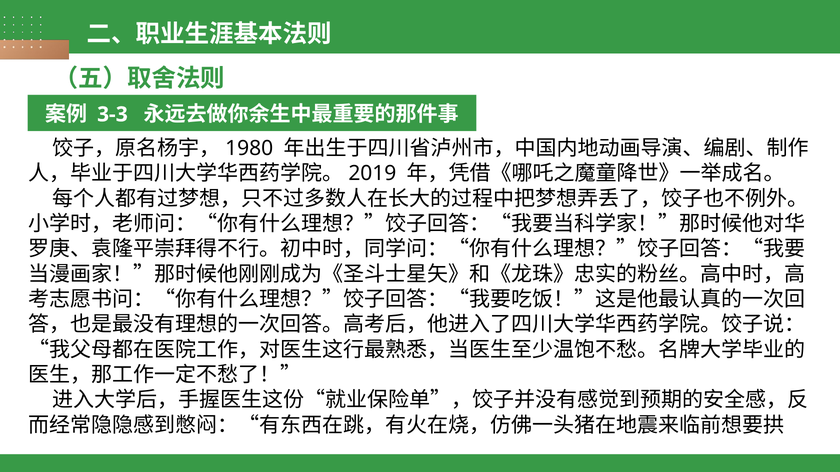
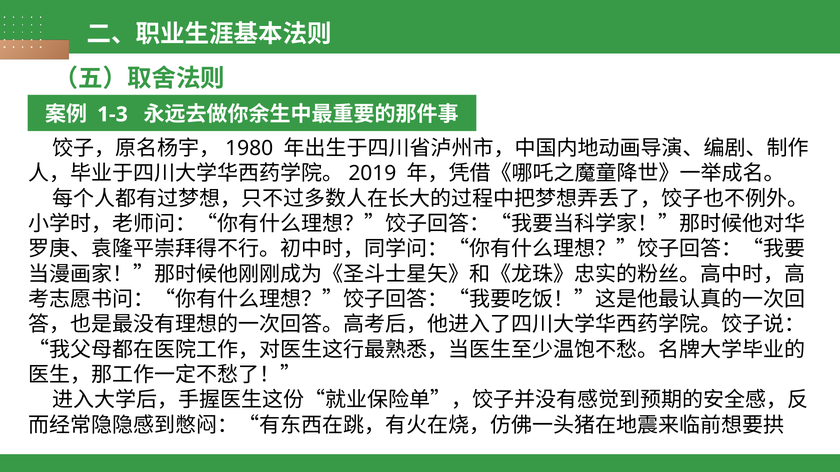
3-3: 3-3 -> 1-3 (112, 115)
